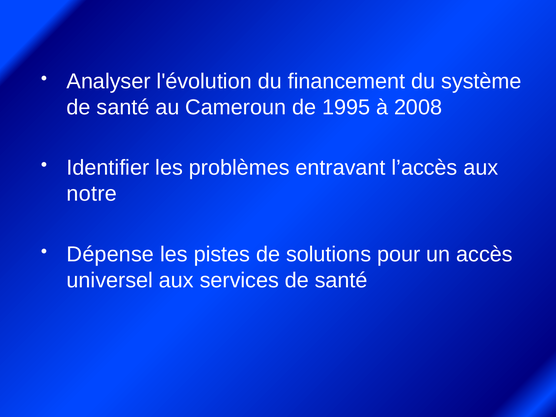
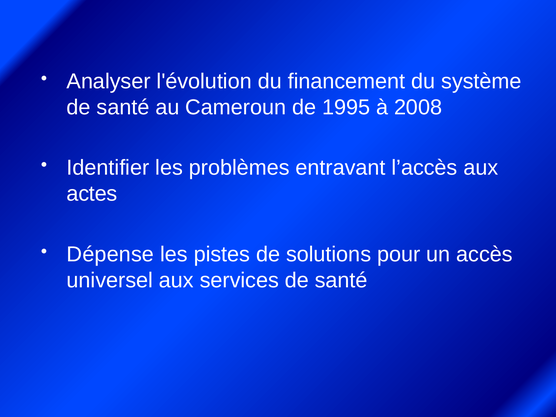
notre: notre -> actes (92, 194)
